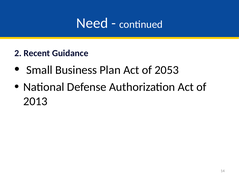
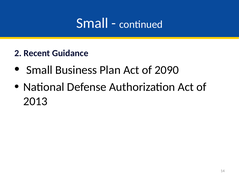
Need: Need -> Small (92, 23)
2053: 2053 -> 2090 (167, 70)
